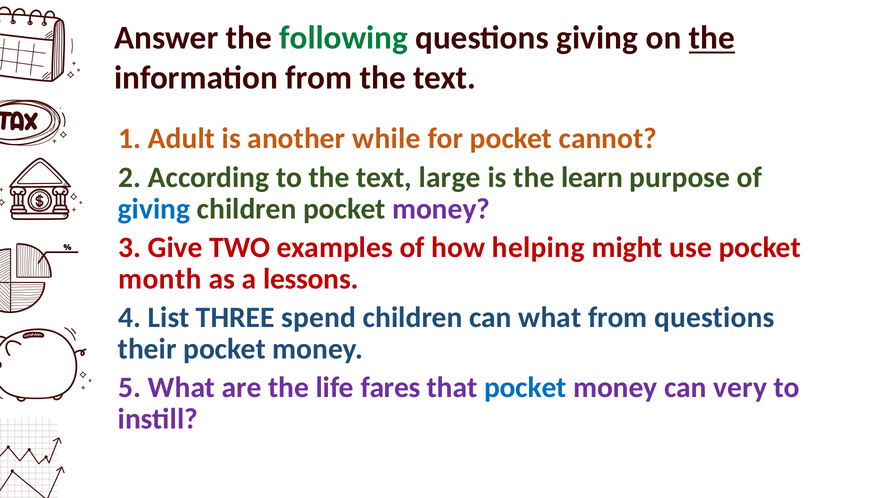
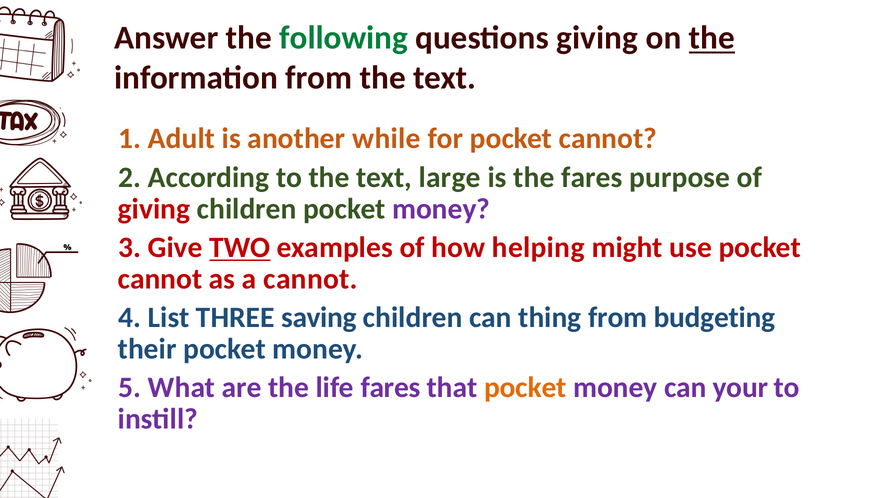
the learn: learn -> fares (592, 178)
giving colour: blue -> red (154, 209)
TWO underline: none -> present (240, 248)
month: month -> cannot (160, 279)
a lessons: lessons -> cannot (311, 279)
spend: spend -> saving (319, 318)
can what: what -> thing (550, 318)
from questions: questions -> budgeting (714, 318)
pocket colour: blue -> orange (525, 388)
very: very -> your (740, 388)
